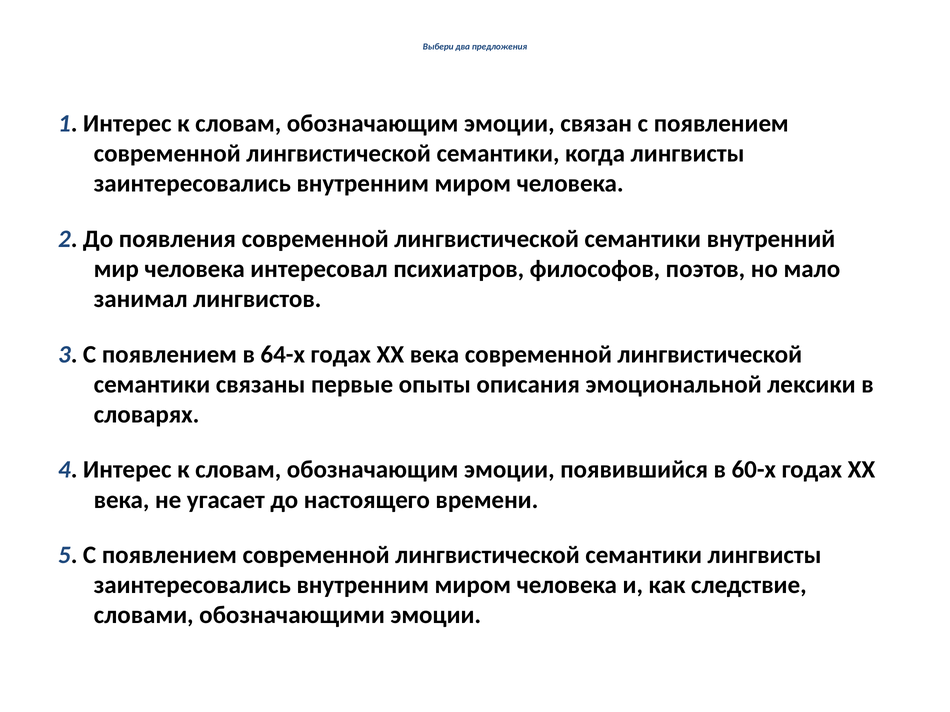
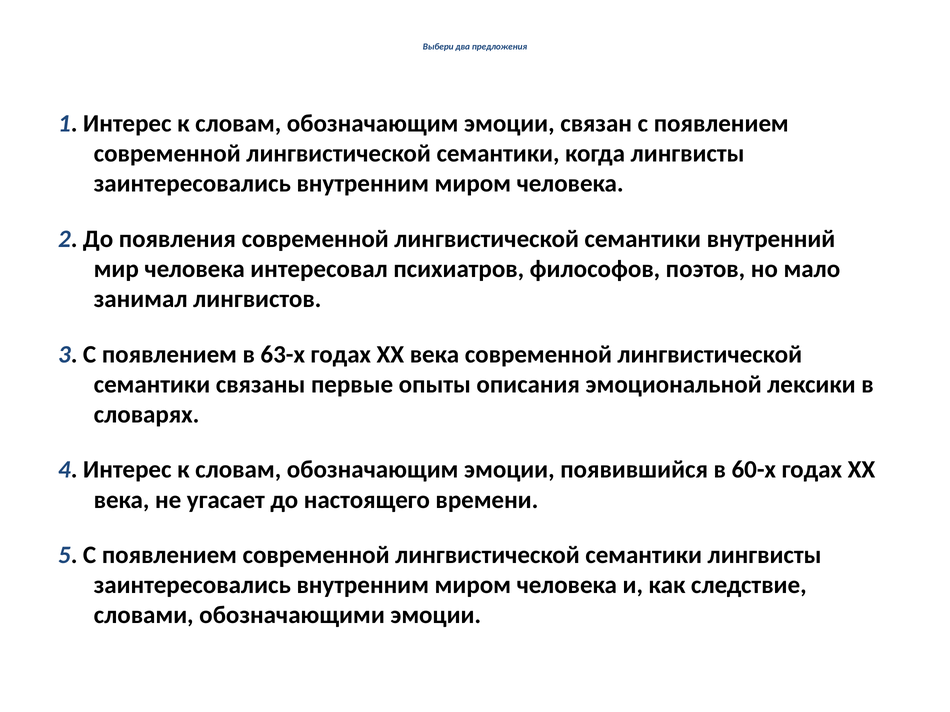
64-х: 64-х -> 63-х (283, 354)
